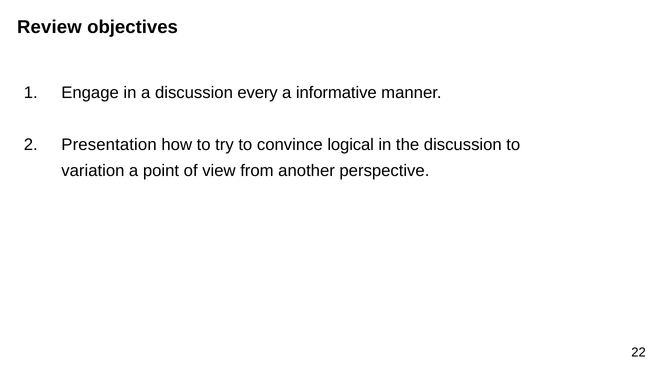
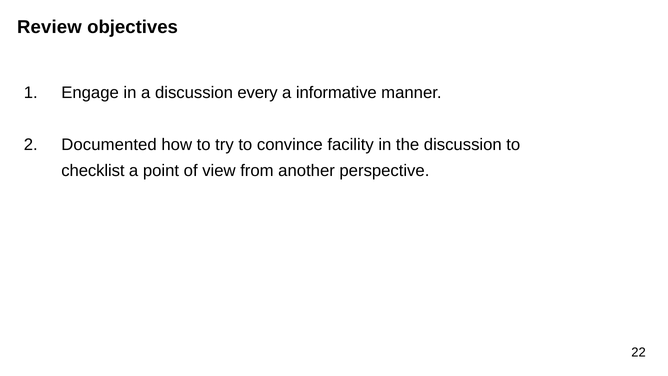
Presentation: Presentation -> Documented (109, 144)
logical: logical -> facility (351, 144)
variation: variation -> checklist (93, 170)
